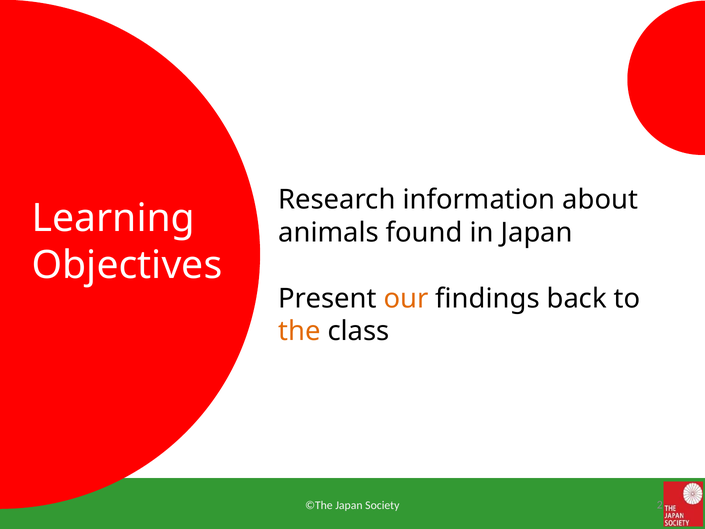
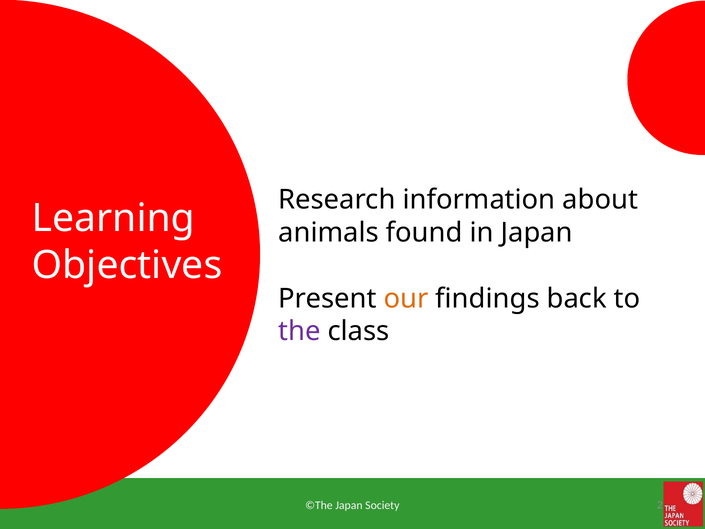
the colour: orange -> purple (300, 331)
